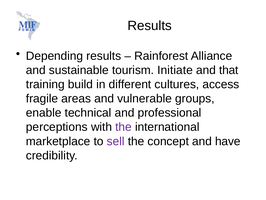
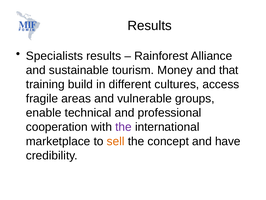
Depending: Depending -> Specialists (54, 56)
Initiate: Initiate -> Money (175, 70)
perceptions: perceptions -> cooperation (57, 127)
sell colour: purple -> orange (116, 141)
